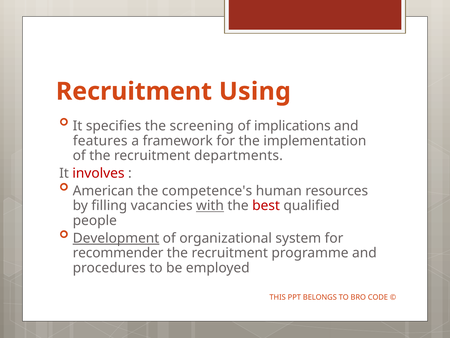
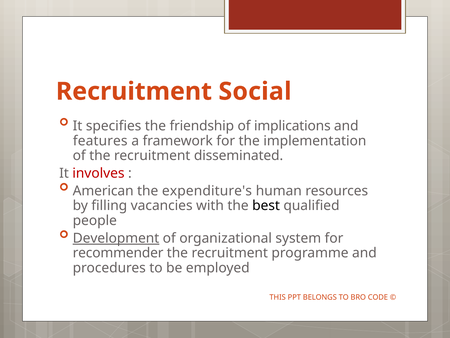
Using: Using -> Social (255, 91)
screening: screening -> friendship (202, 126)
departments: departments -> disseminated (239, 156)
competence's: competence's -> expenditure's (207, 191)
with underline: present -> none (210, 205)
best colour: red -> black (266, 205)
